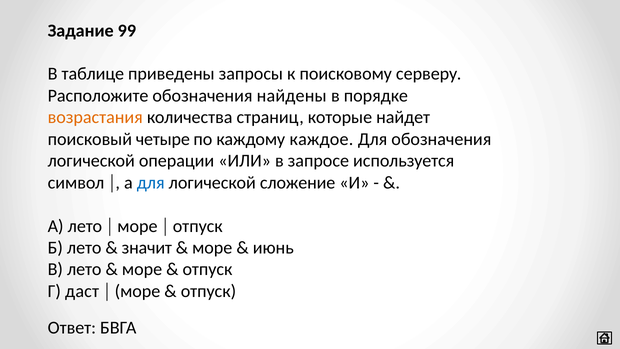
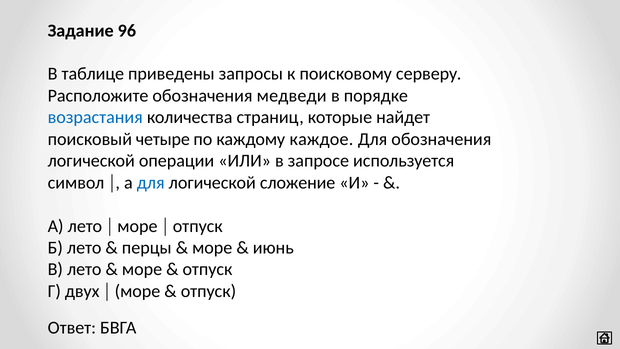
99: 99 -> 96 (127, 31)
найдены: найдены -> медведи (292, 96)
возрастания colour: orange -> blue (95, 117)
значит: значит -> перцы (147, 248)
даст: даст -> двух (82, 291)
